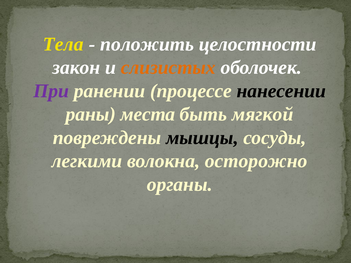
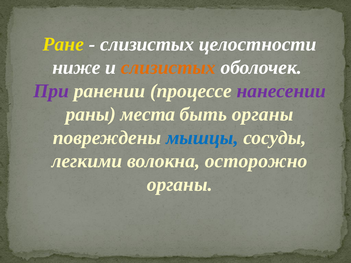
Тела: Тела -> Ране (63, 44)
положить: положить -> слизистых (147, 44)
закон: закон -> ниже (76, 68)
нанесении colour: black -> purple (281, 91)
быть мягкой: мягкой -> органы (263, 114)
мышцы colour: black -> blue (202, 138)
